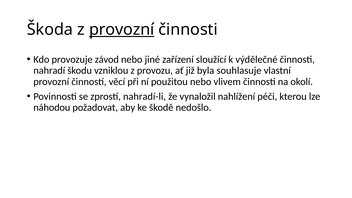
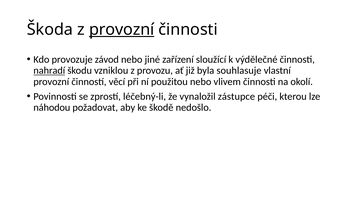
nahradí underline: none -> present (49, 71)
nahradí-li: nahradí-li -> léčebný-li (145, 96)
nahlížení: nahlížení -> zástupce (236, 96)
